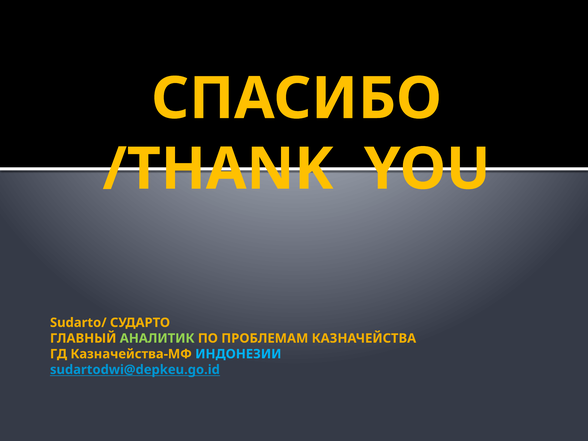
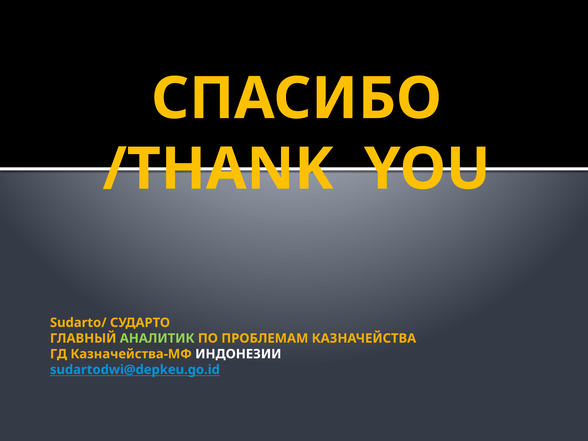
ИНДОНЕЗИИ colour: light blue -> white (238, 354)
